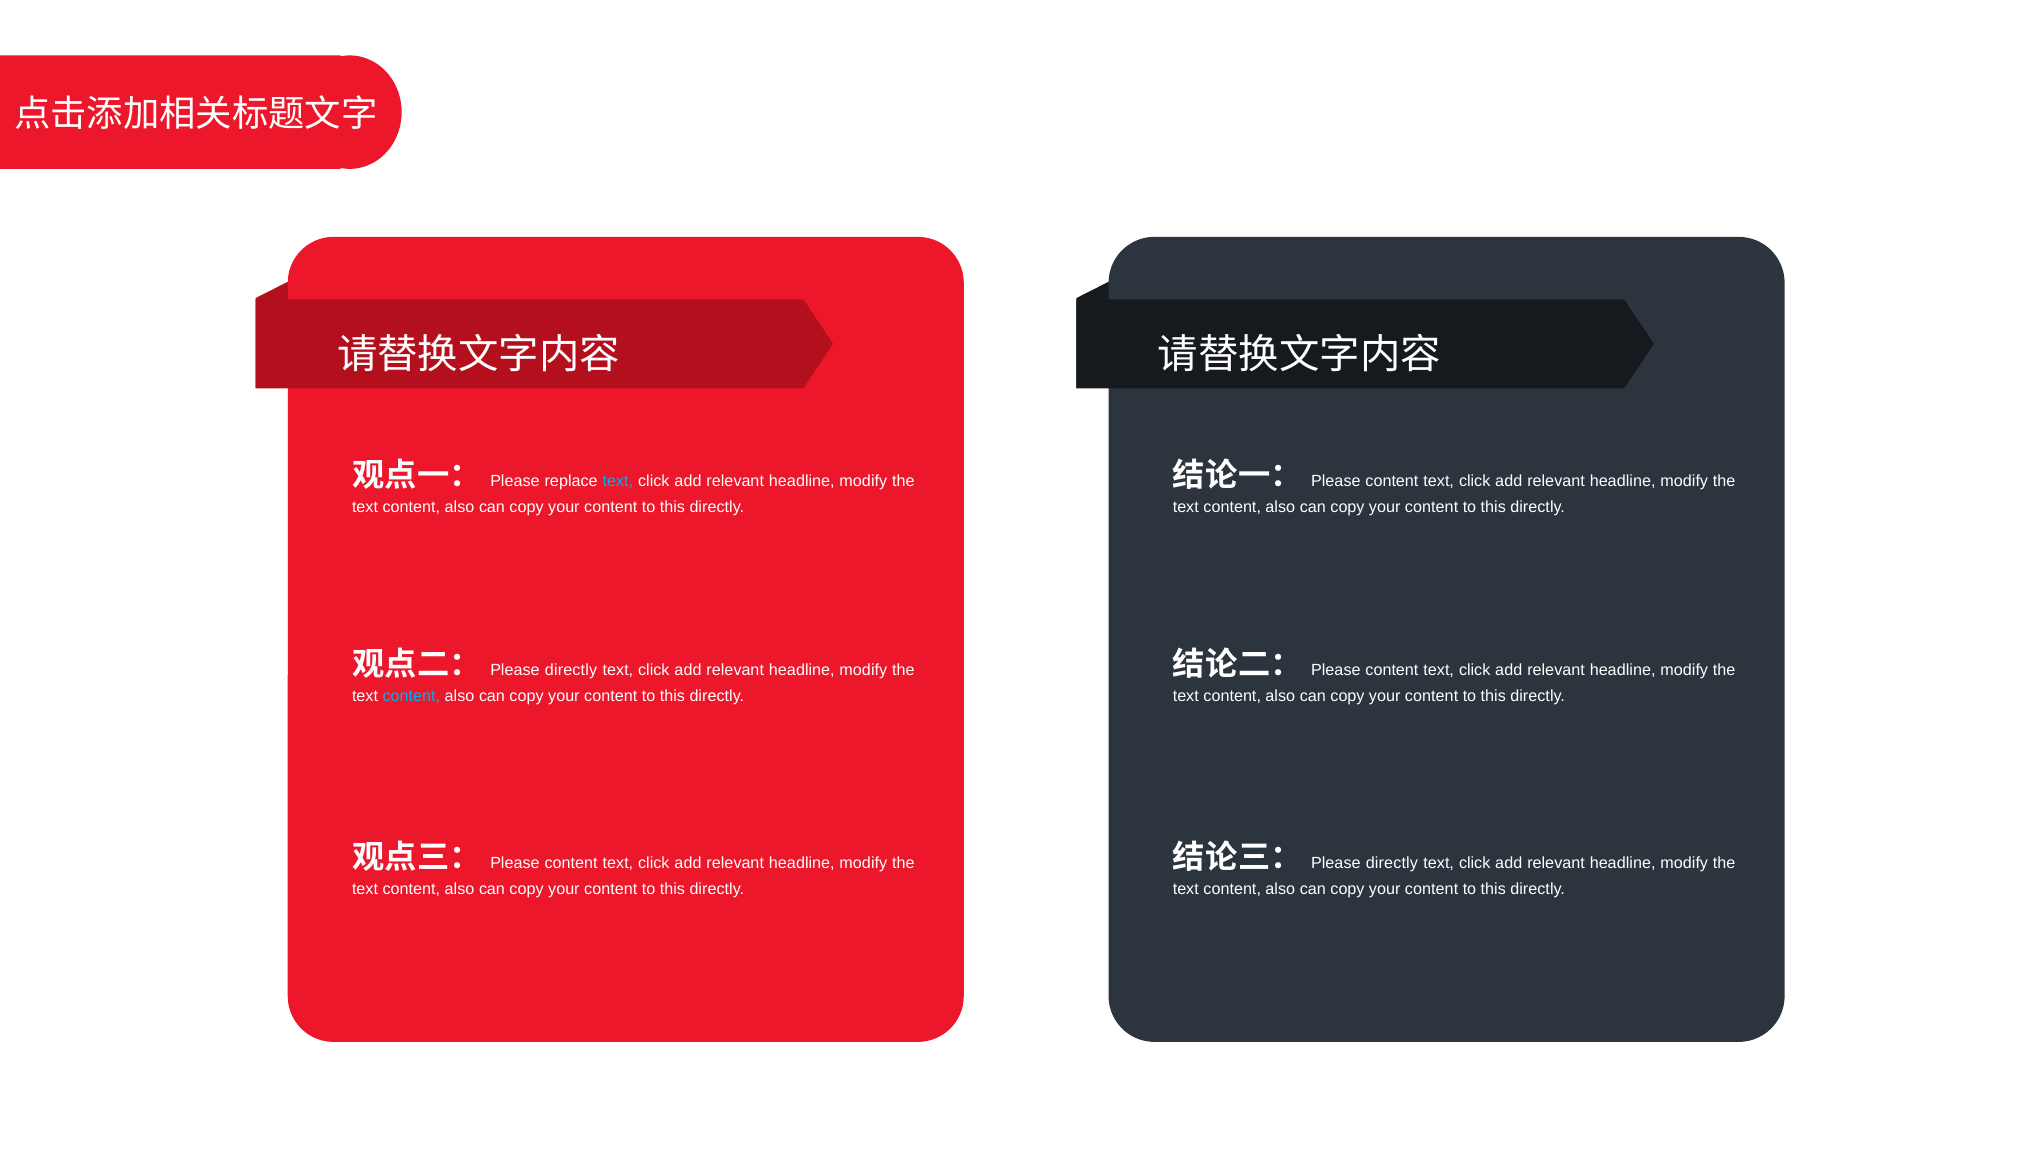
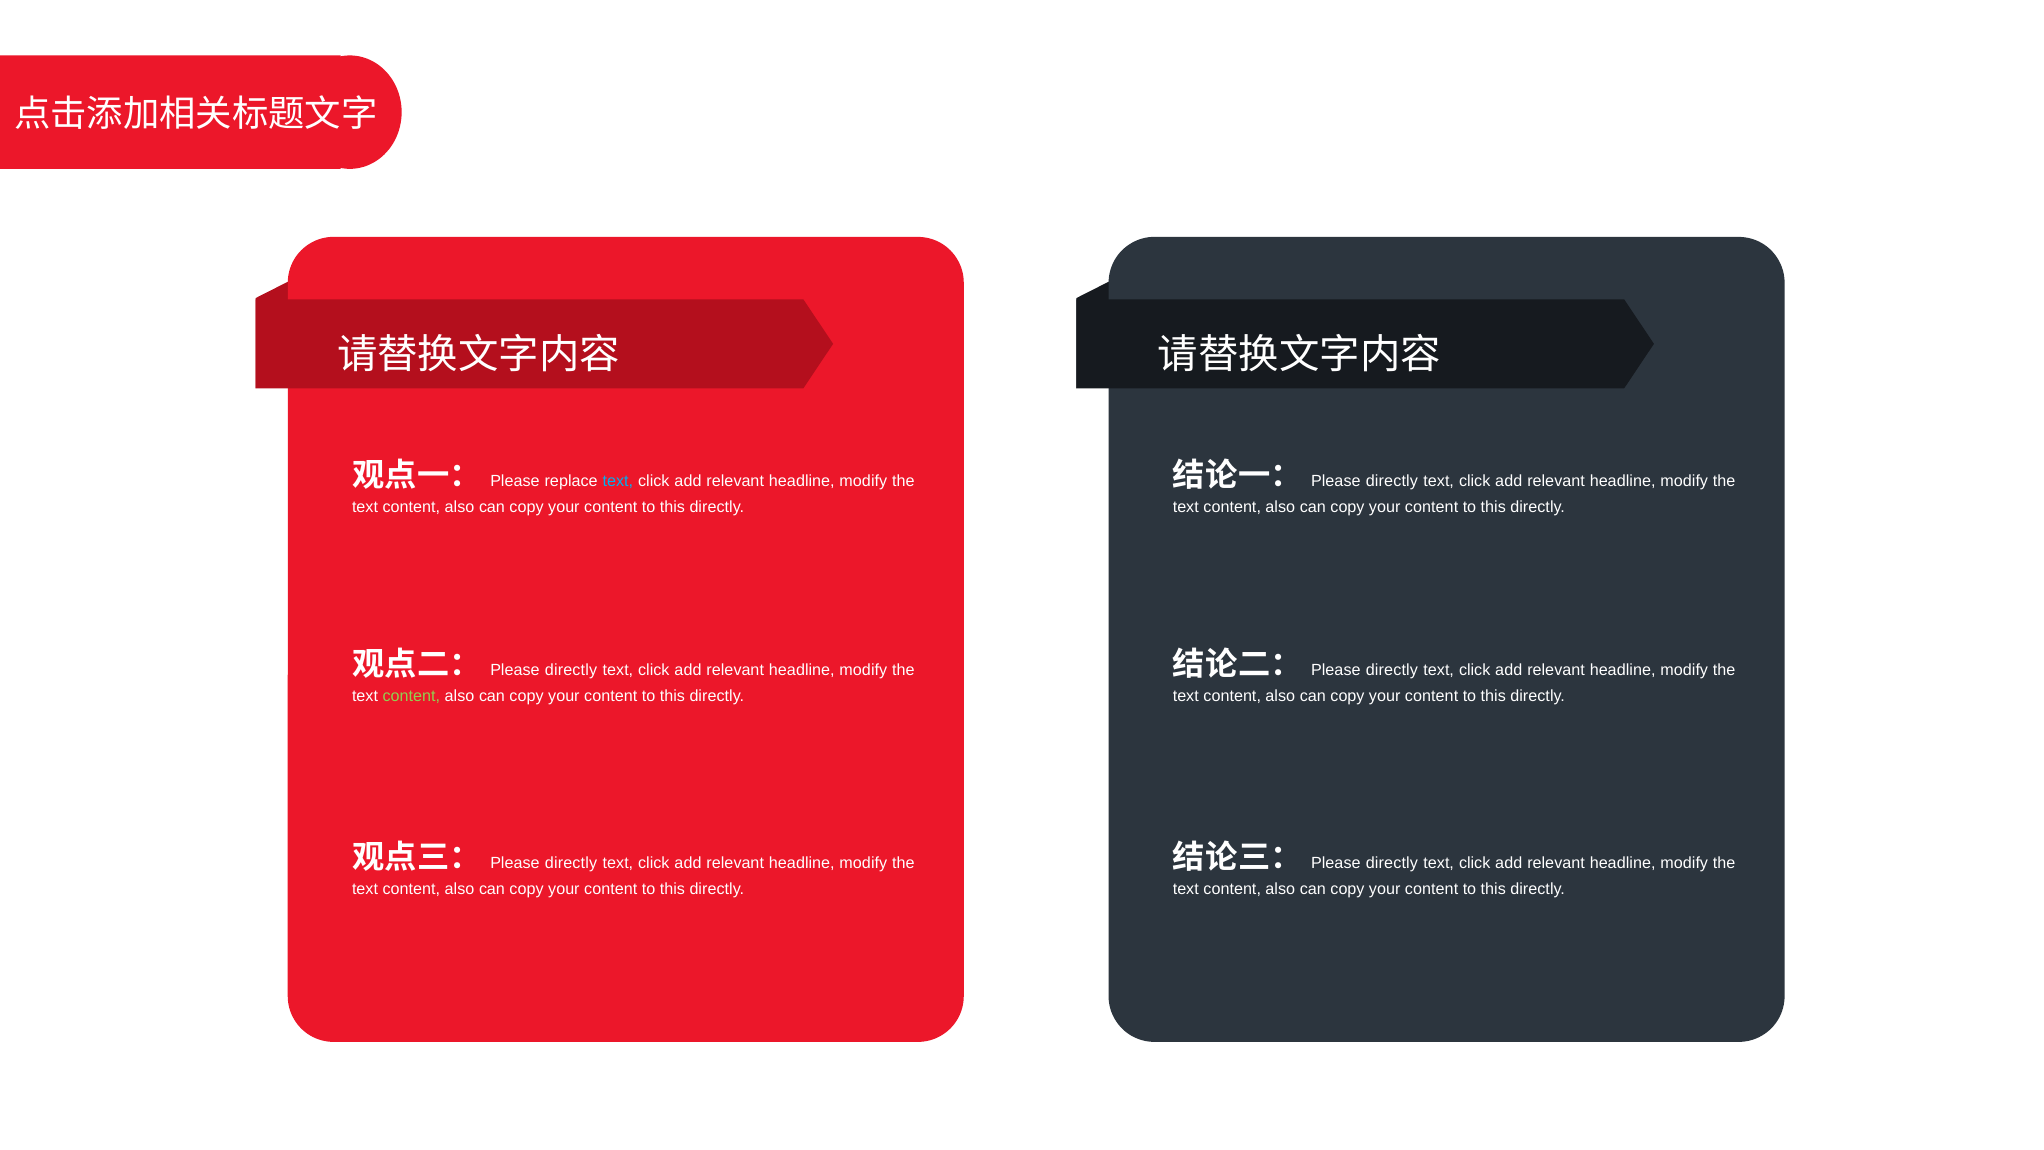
content: content -> directly (1392, 481)
content: content -> directly (1392, 670)
content colour: light blue -> light green (411, 696)
content: content -> directly (571, 863)
